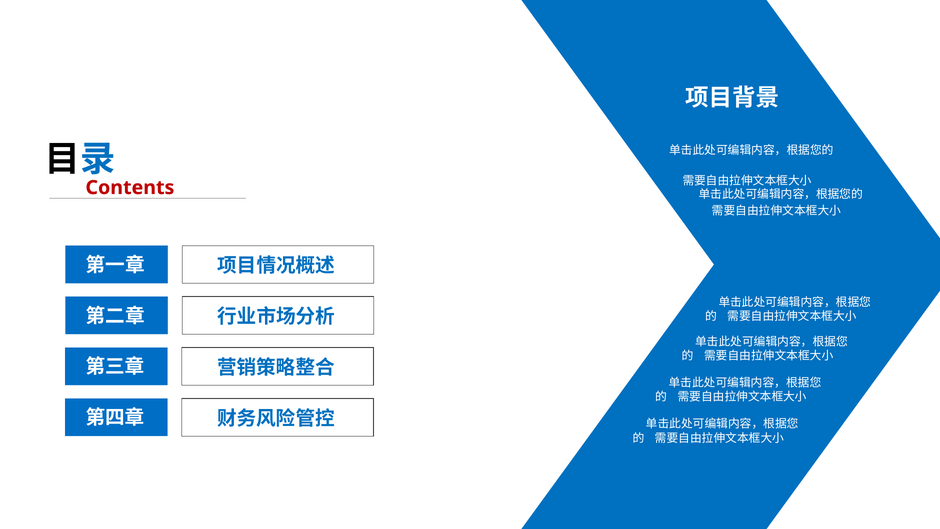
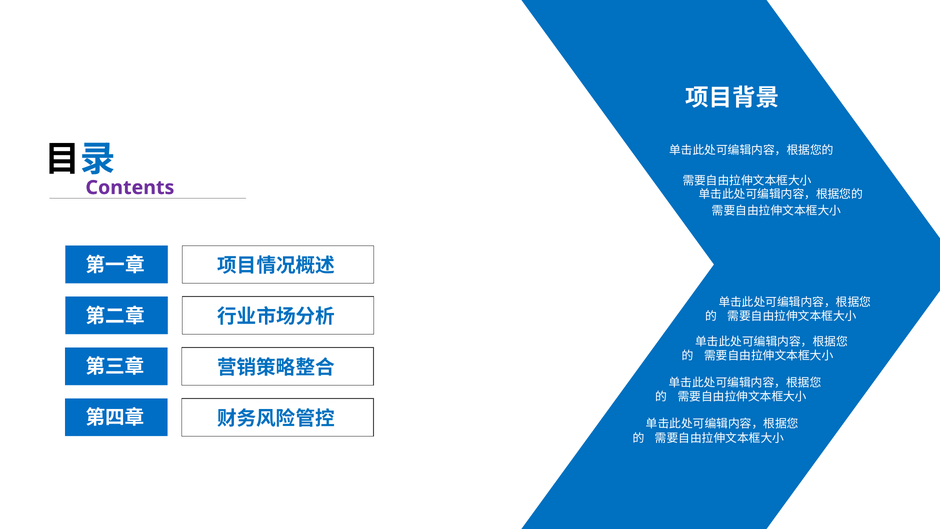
Contents colour: red -> purple (130, 188)
